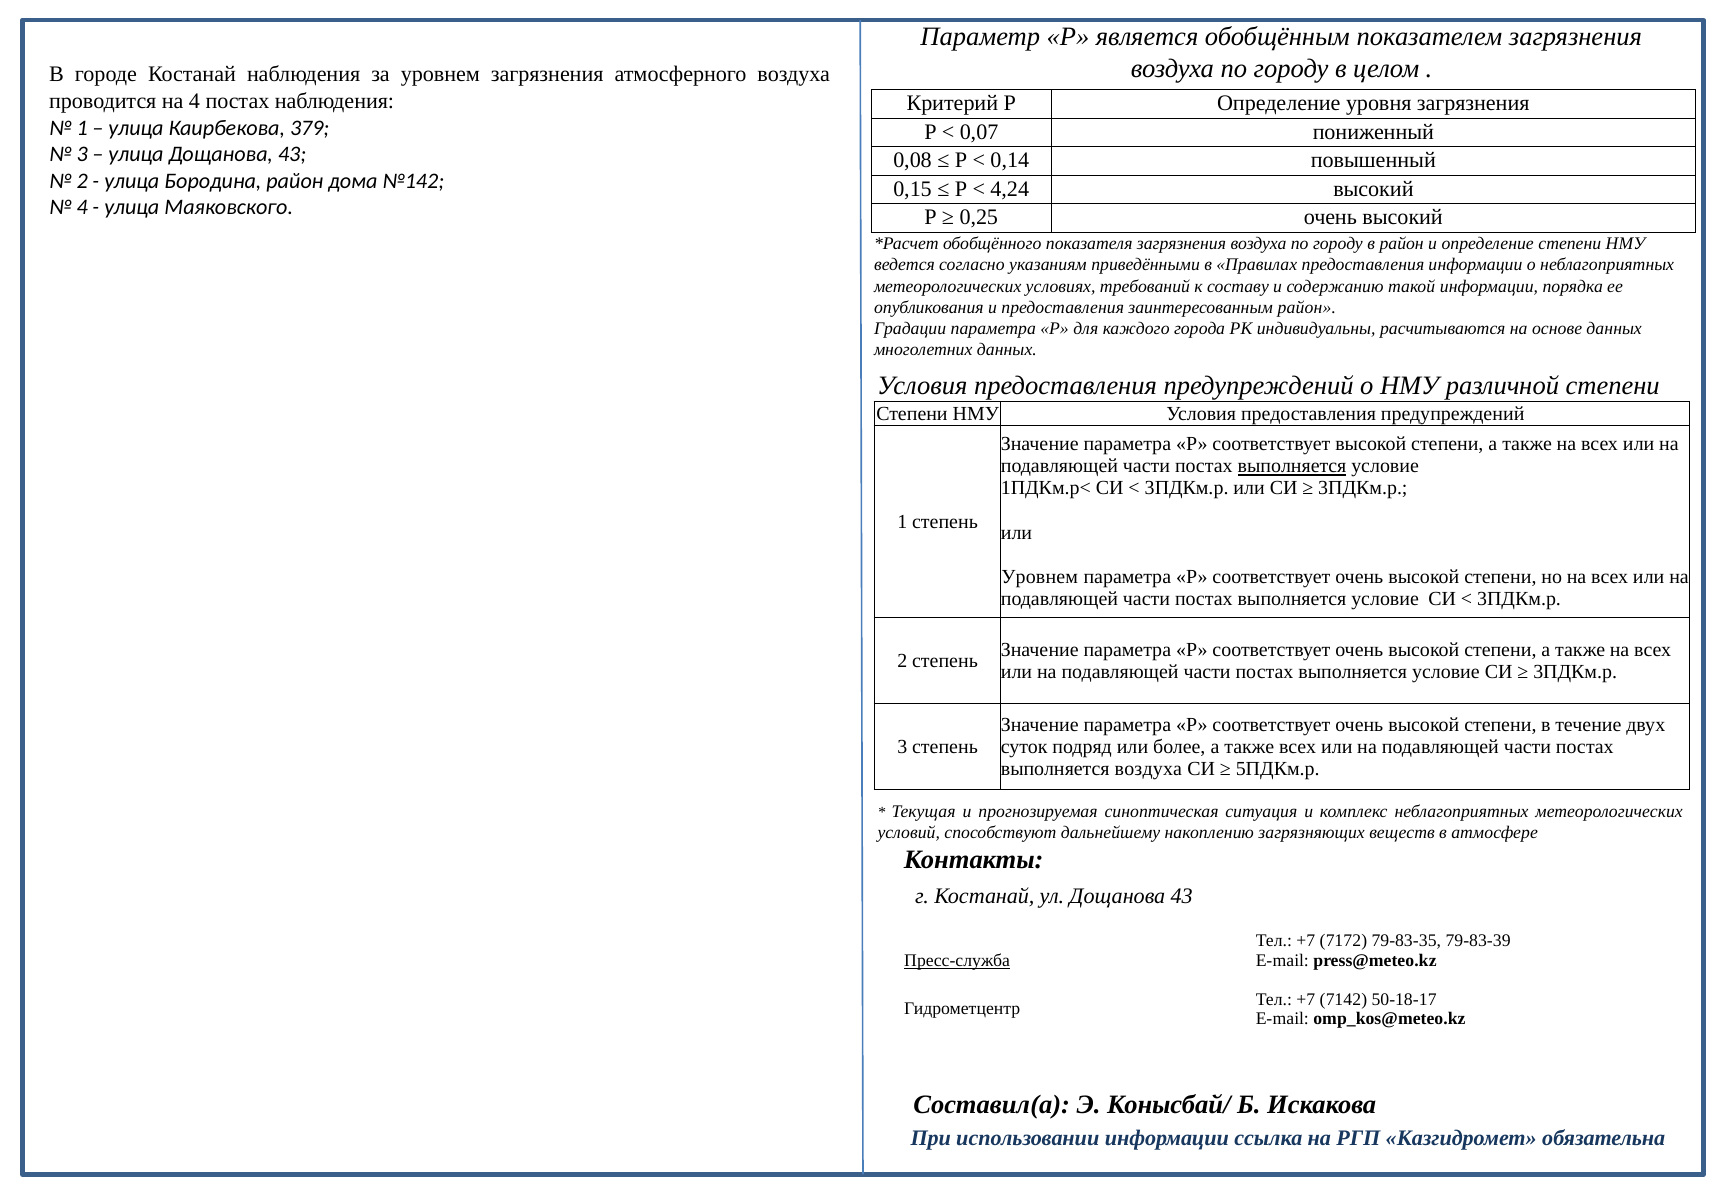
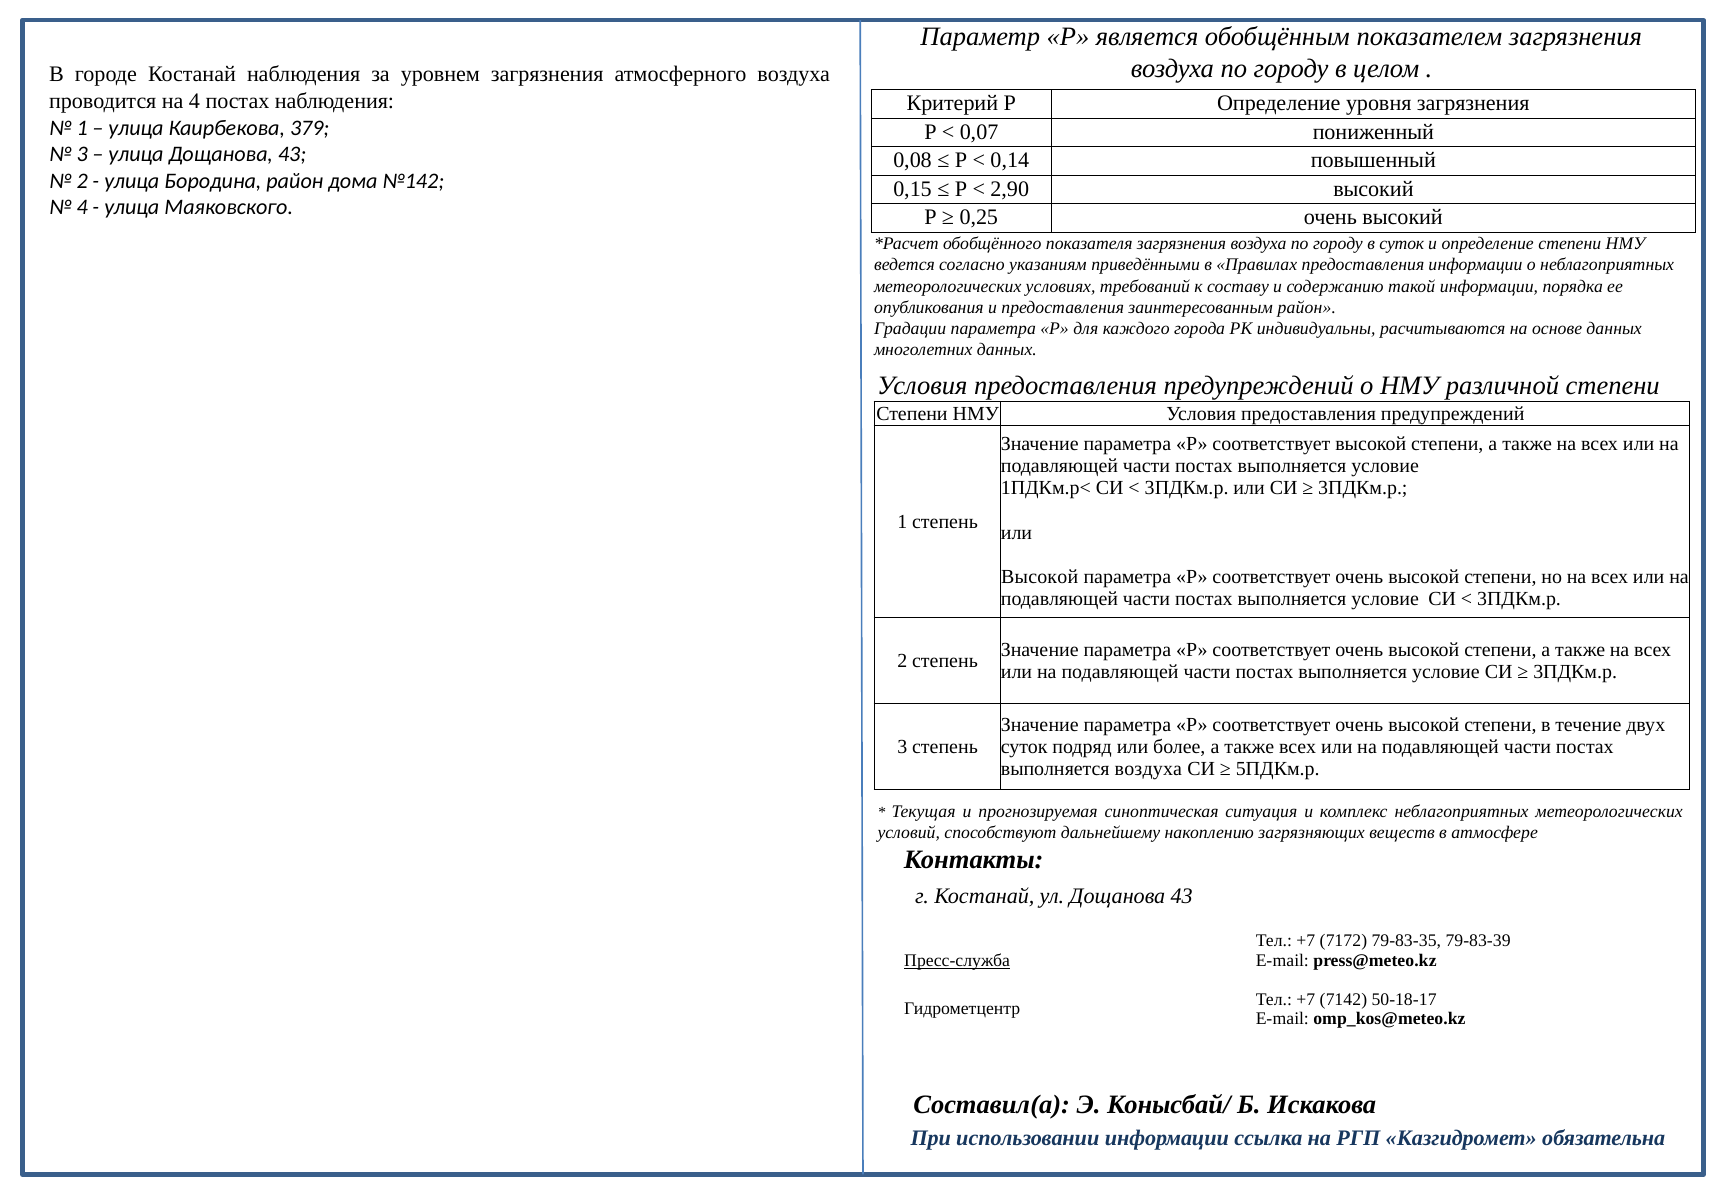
4,24: 4,24 -> 2,90 (1010, 189)
в район: район -> суток (1402, 244)
выполняется underline: present -> none (1292, 466)
Уровнем: Уровнем -> Высокой (1040, 577)
